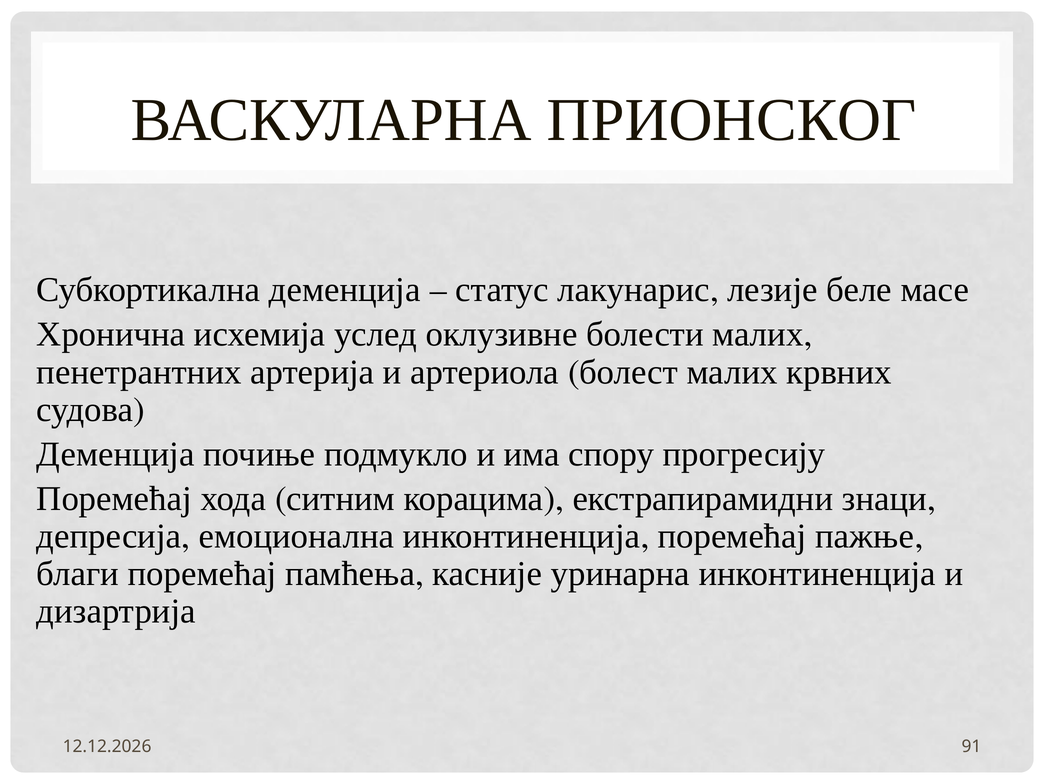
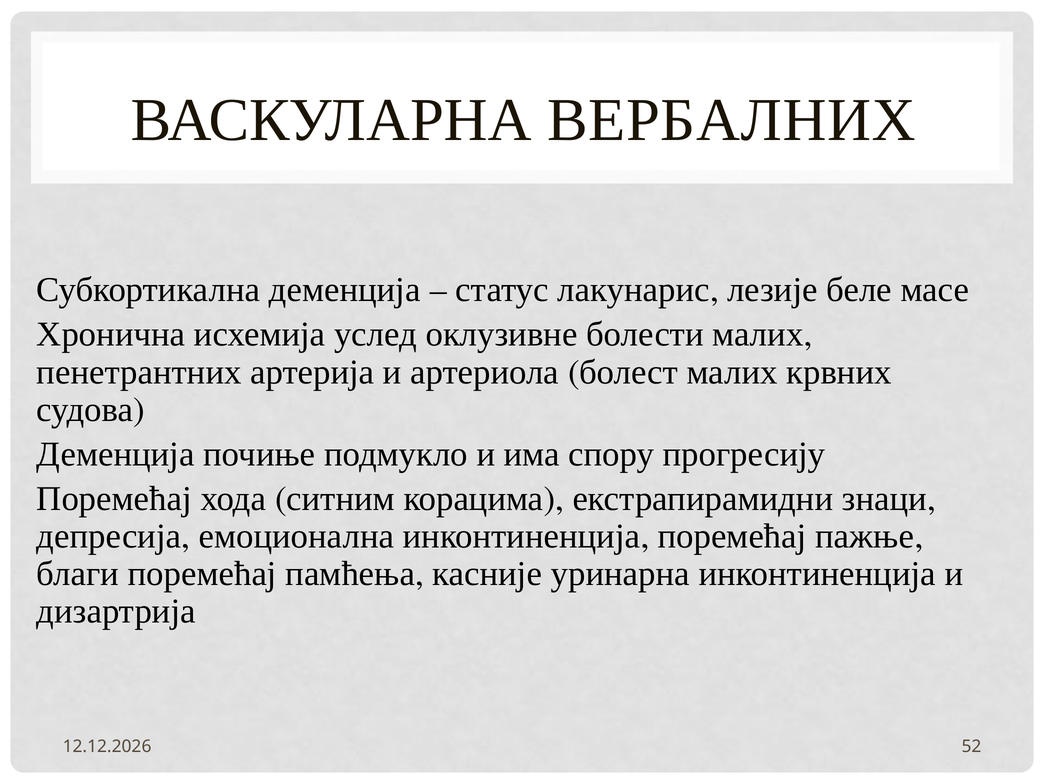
ПРИОНСКОГ: ПРИОНСКОГ -> ВЕРБАЛНИХ (731, 120)
91: 91 -> 52 (971, 746)
